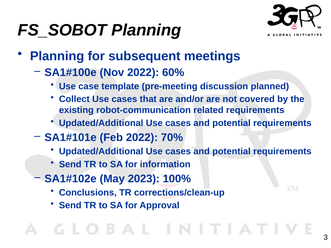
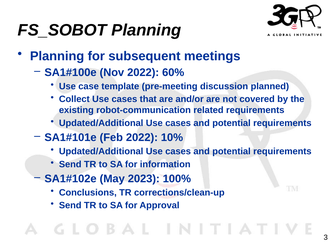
70%: 70% -> 10% (172, 138)
